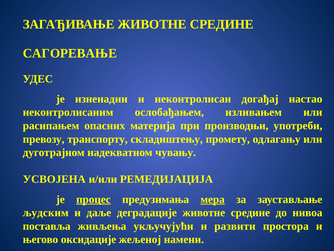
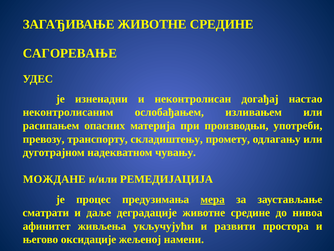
УСВОЈЕНА: УСВОЈЕНА -> МОЖДАНЕ (54, 179)
процес underline: present -> none (93, 199)
људским: људским -> сматрати (46, 212)
поставља: поставља -> афинитет (47, 226)
